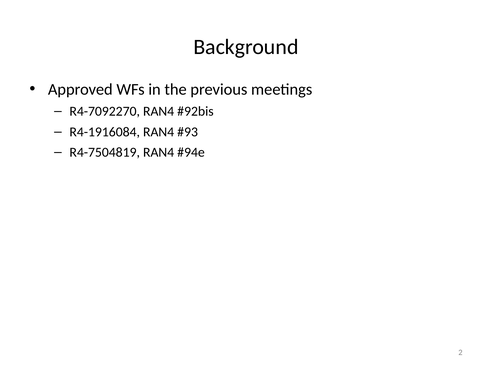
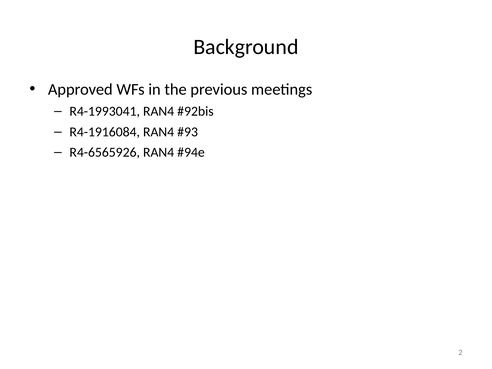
R4-7092270: R4-7092270 -> R4-1993041 (105, 111)
R4-7504819: R4-7504819 -> R4-6565926 (105, 152)
